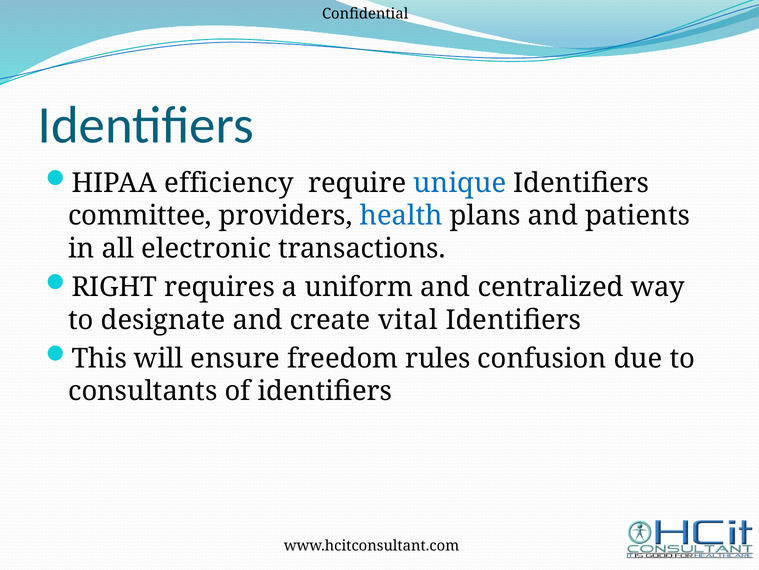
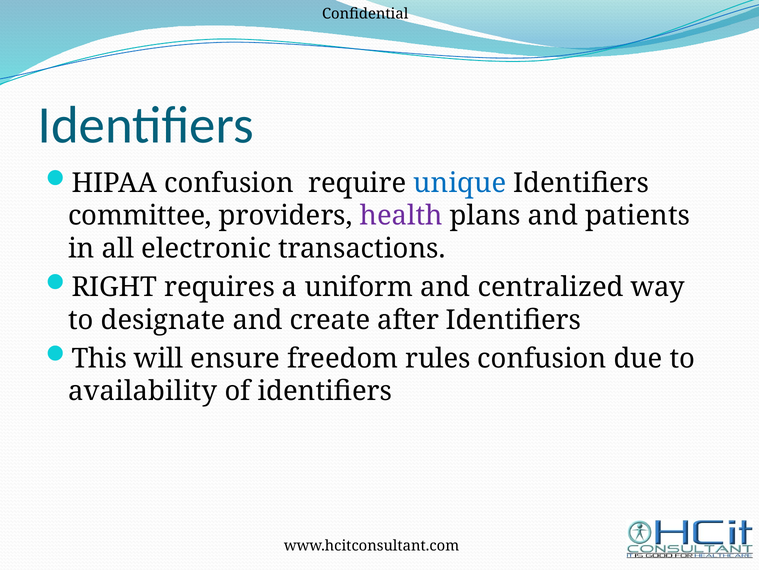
HIPAA efficiency: efficiency -> confusion (229, 183)
health colour: blue -> purple (401, 216)
vital: vital -> after (408, 320)
consultants: consultants -> availability (143, 391)
